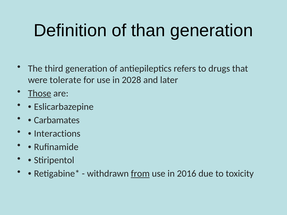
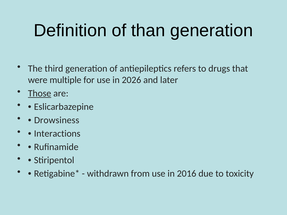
tolerate: tolerate -> multiple (65, 80)
2028: 2028 -> 2026 (131, 80)
Carbamates: Carbamates -> Drowsiness (57, 120)
from underline: present -> none (140, 174)
